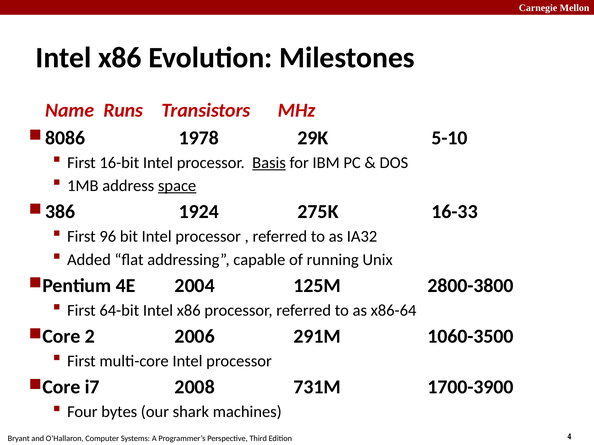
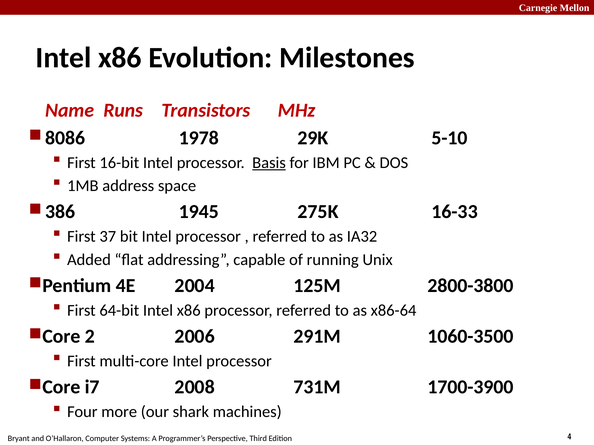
space underline: present -> none (177, 186)
1924: 1924 -> 1945 (199, 212)
96: 96 -> 37 (108, 237)
bytes: bytes -> more (119, 412)
